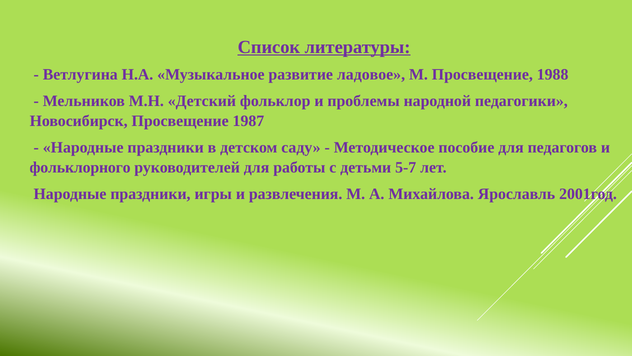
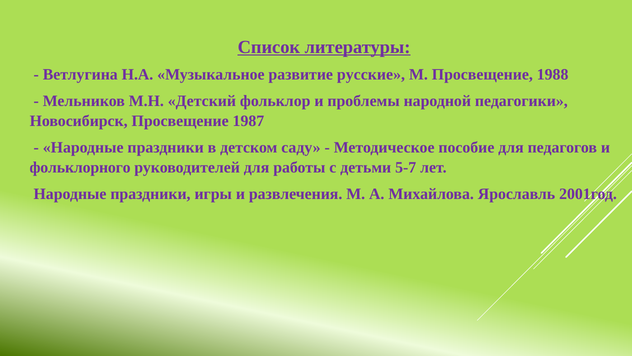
ладовое: ладовое -> русские (371, 75)
